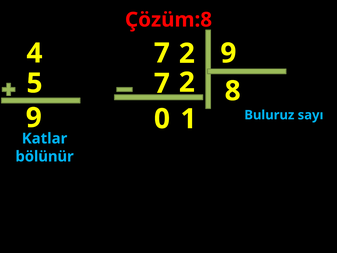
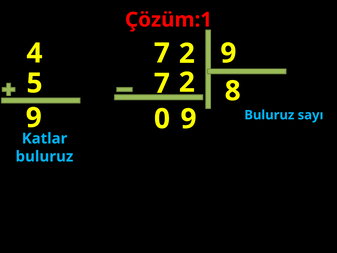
Çözüm:8: Çözüm:8 -> Çözüm:1 (169, 20)
0 1: 1 -> 9 (189, 119)
bölünür: bölünür -> buluruz (44, 156)
